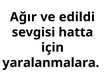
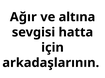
edildi: edildi -> altına (77, 17)
yaralanmalara: yaralanmalara -> arkadaşlarının (51, 63)
